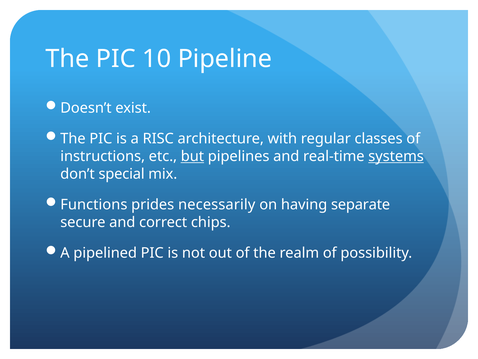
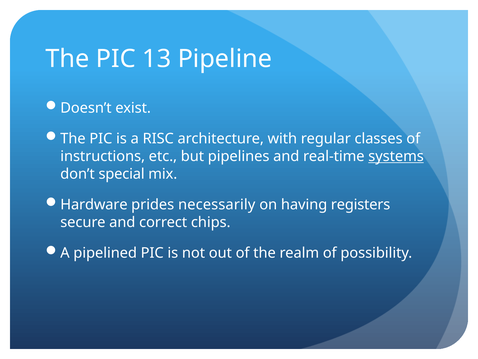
10: 10 -> 13 (157, 59)
but underline: present -> none (192, 156)
Functions: Functions -> Hardware (94, 204)
separate: separate -> registers (361, 204)
